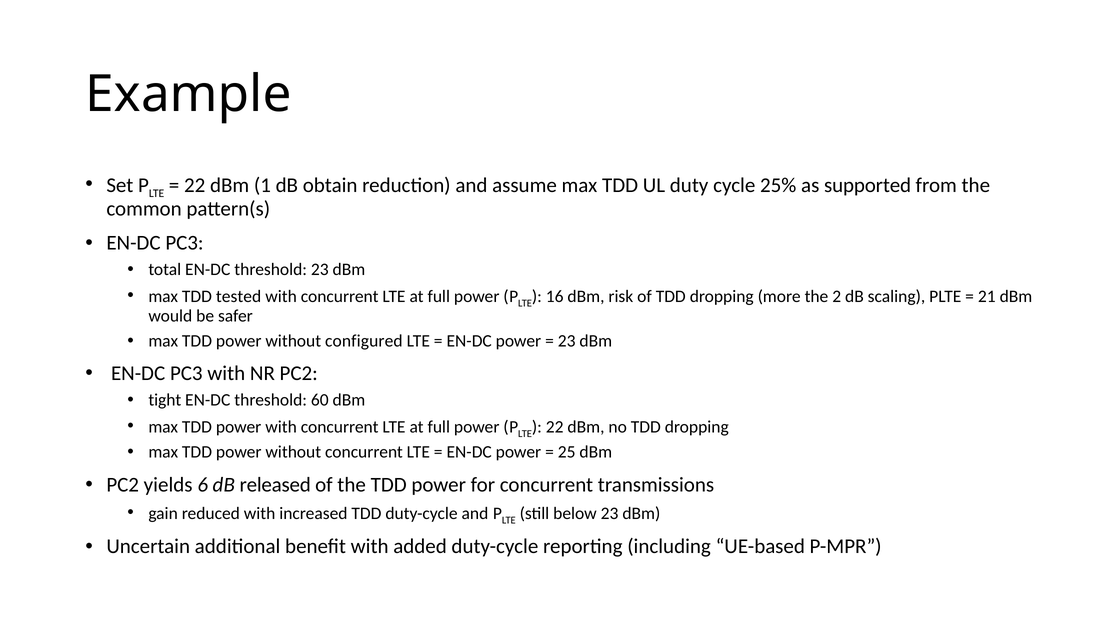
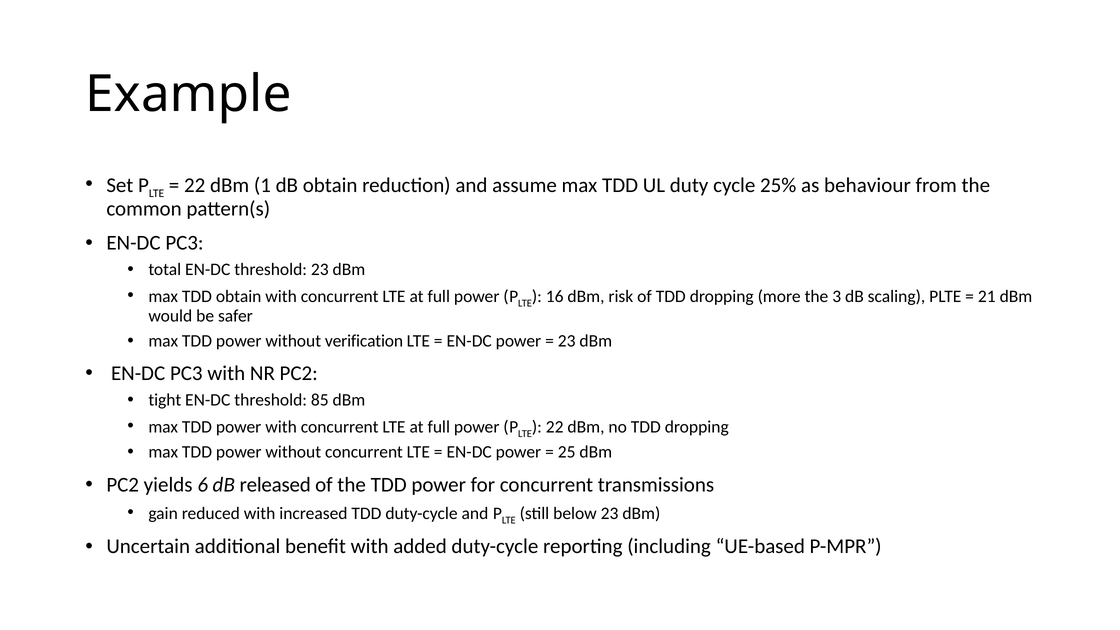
supported: supported -> behaviour (867, 185)
TDD tested: tested -> obtain (239, 297)
2: 2 -> 3 (837, 297)
configured: configured -> verification (364, 341)
60: 60 -> 85 (320, 400)
